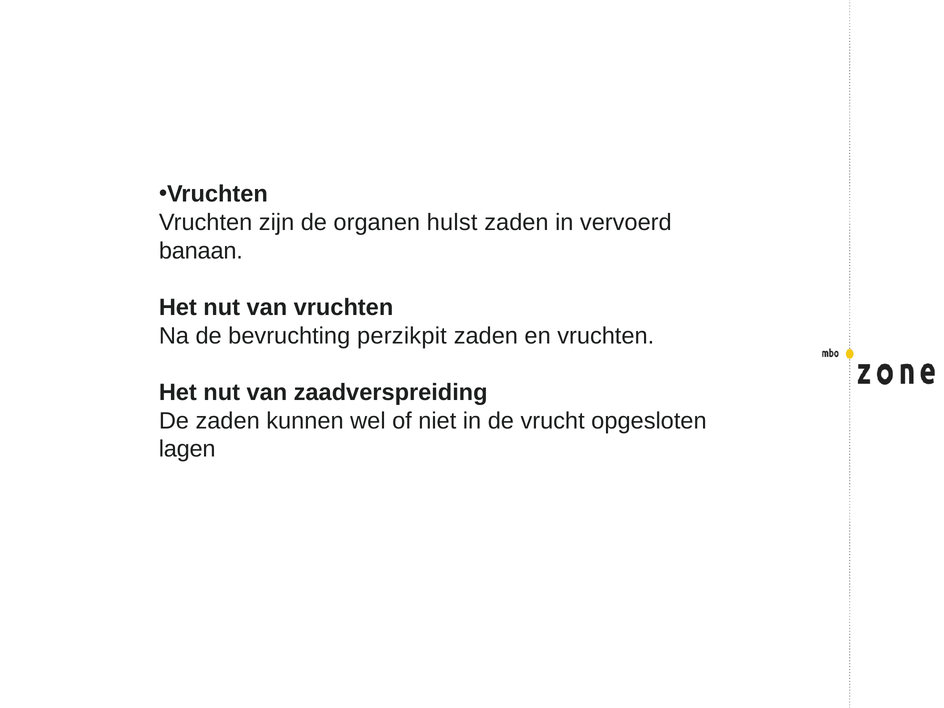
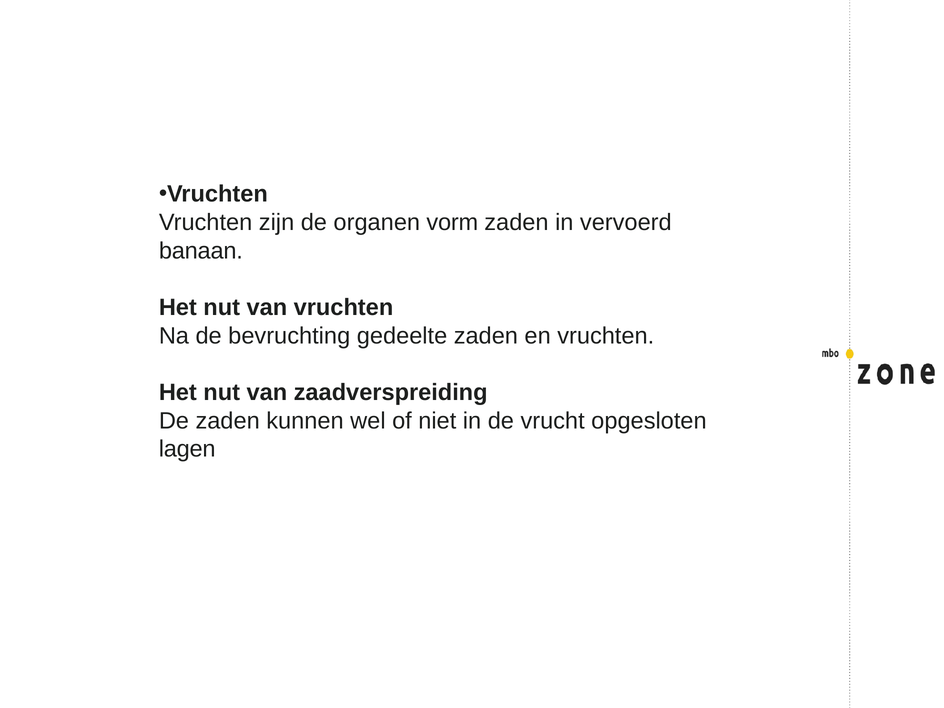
hulst: hulst -> vorm (452, 223)
perzikpit: perzikpit -> gedeelte (402, 336)
